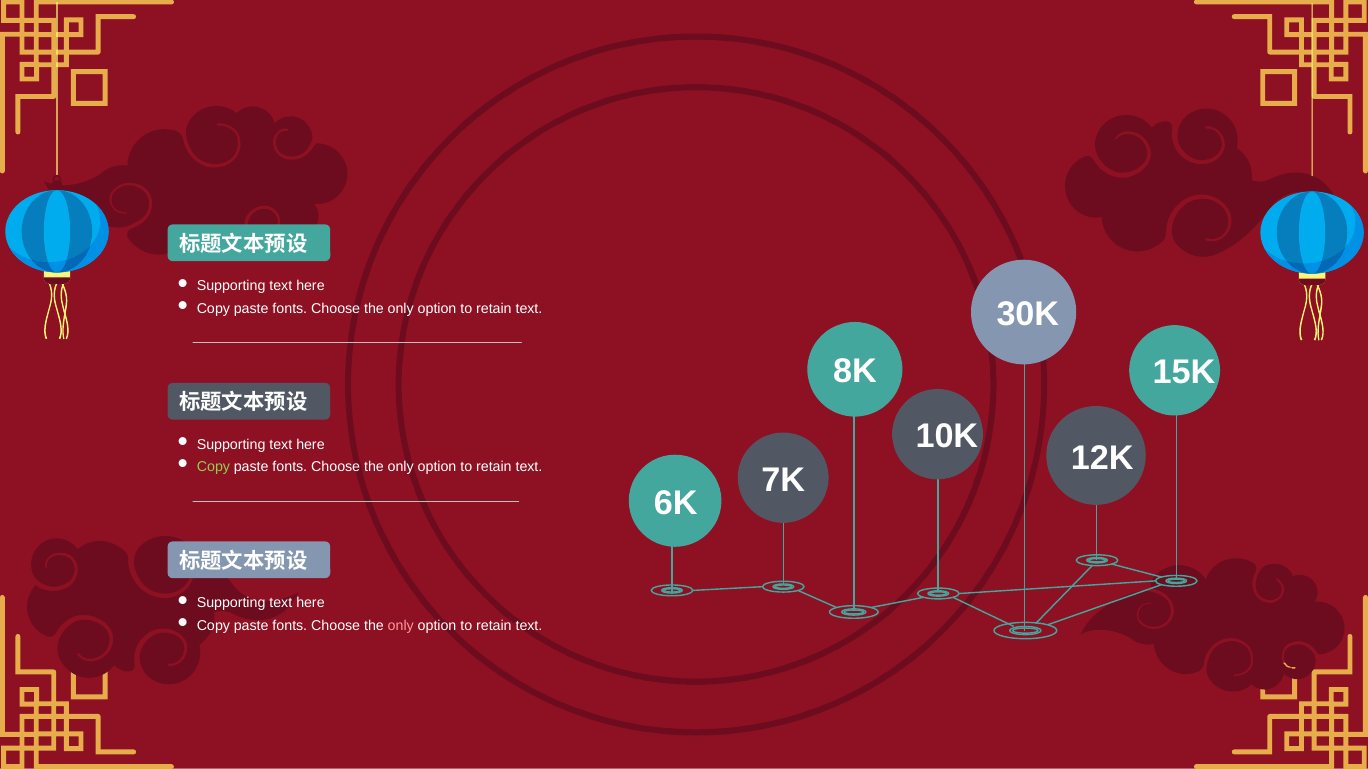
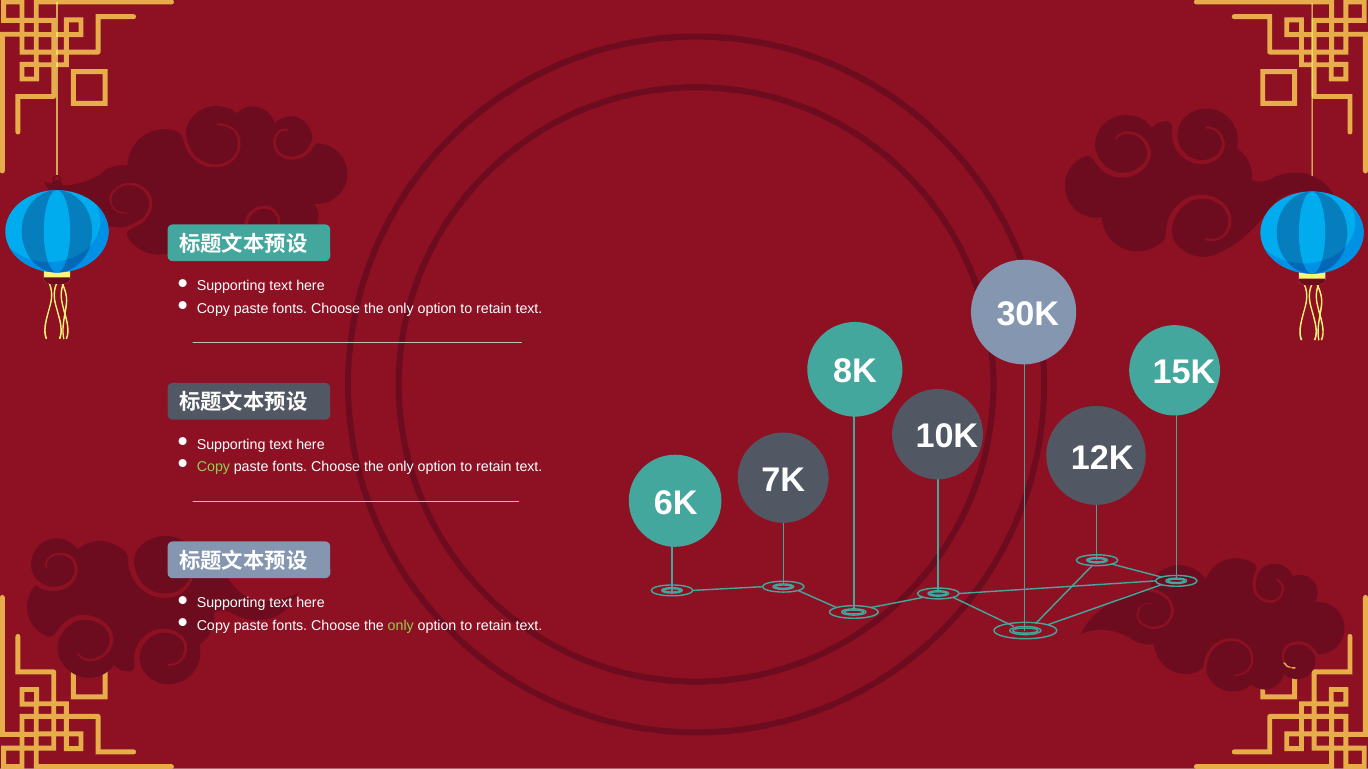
only colour: pink -> light green (401, 626)
